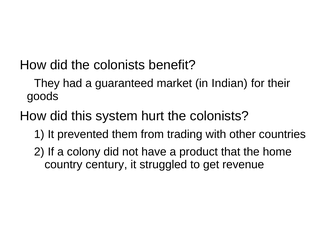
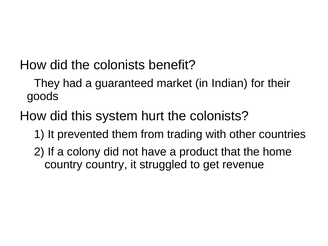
country century: century -> country (106, 165)
